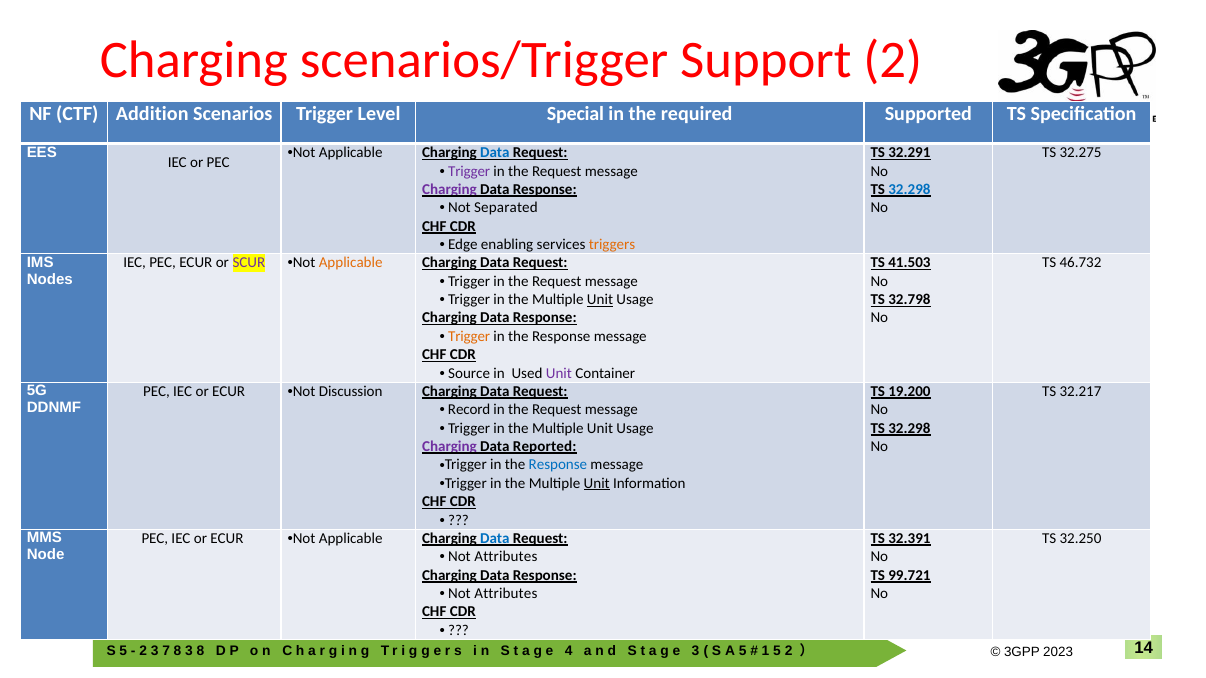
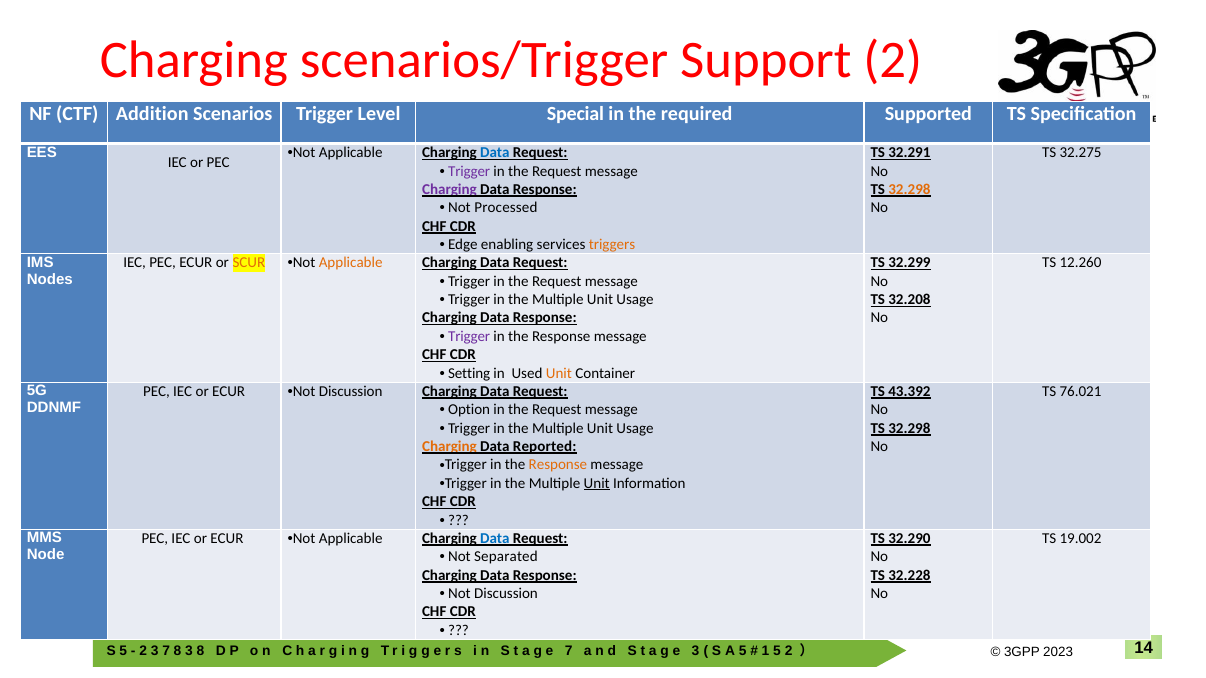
32.298 colour: blue -> orange (909, 190)
Separated: Separated -> Processed (506, 208)
SCUR colour: purple -> orange (249, 263)
41.503: 41.503 -> 32.299 (909, 263)
46.732: 46.732 -> 12.260 (1080, 263)
Unit underline: present -> none (600, 300)
32.798: 32.798 -> 32.208 (909, 300)
Trigger colour: orange -> purple (469, 337)
Source: Source -> Setting (469, 373)
Unit colour: purple -> orange (559, 373)
19.200: 19.200 -> 43.392 (909, 392)
32.217: 32.217 -> 76.021 (1080, 392)
Record: Record -> Option (469, 410)
Charging colour: purple -> orange (449, 447)
Response colour: blue -> orange (558, 465)
32.391: 32.391 -> 32.290 (909, 539)
32.250: 32.250 -> 19.002 (1080, 539)
Attributes: Attributes -> Separated (506, 557)
99.721: 99.721 -> 32.228 (909, 576)
Attributes: Attributes -> Discussion (506, 594)
4: 4 -> 7 (569, 652)
